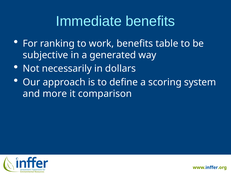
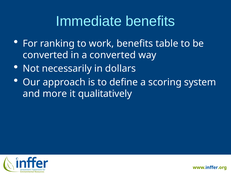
subjective: subjective -> converted (46, 55)
a generated: generated -> converted (113, 55)
comparison: comparison -> qualitatively (105, 93)
